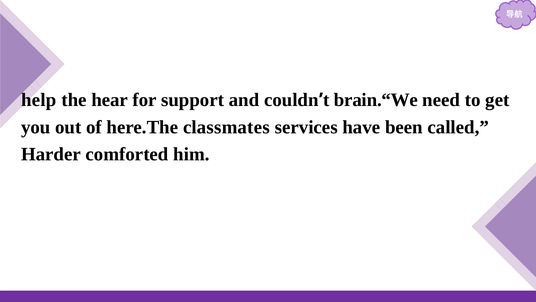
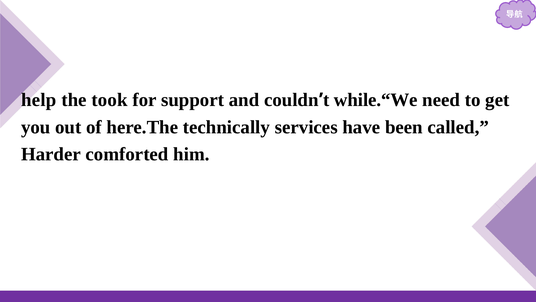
hear: hear -> took (109, 100)
brain.“We: brain.“We -> while.“We (376, 100)
classmates: classmates -> technically (226, 127)
